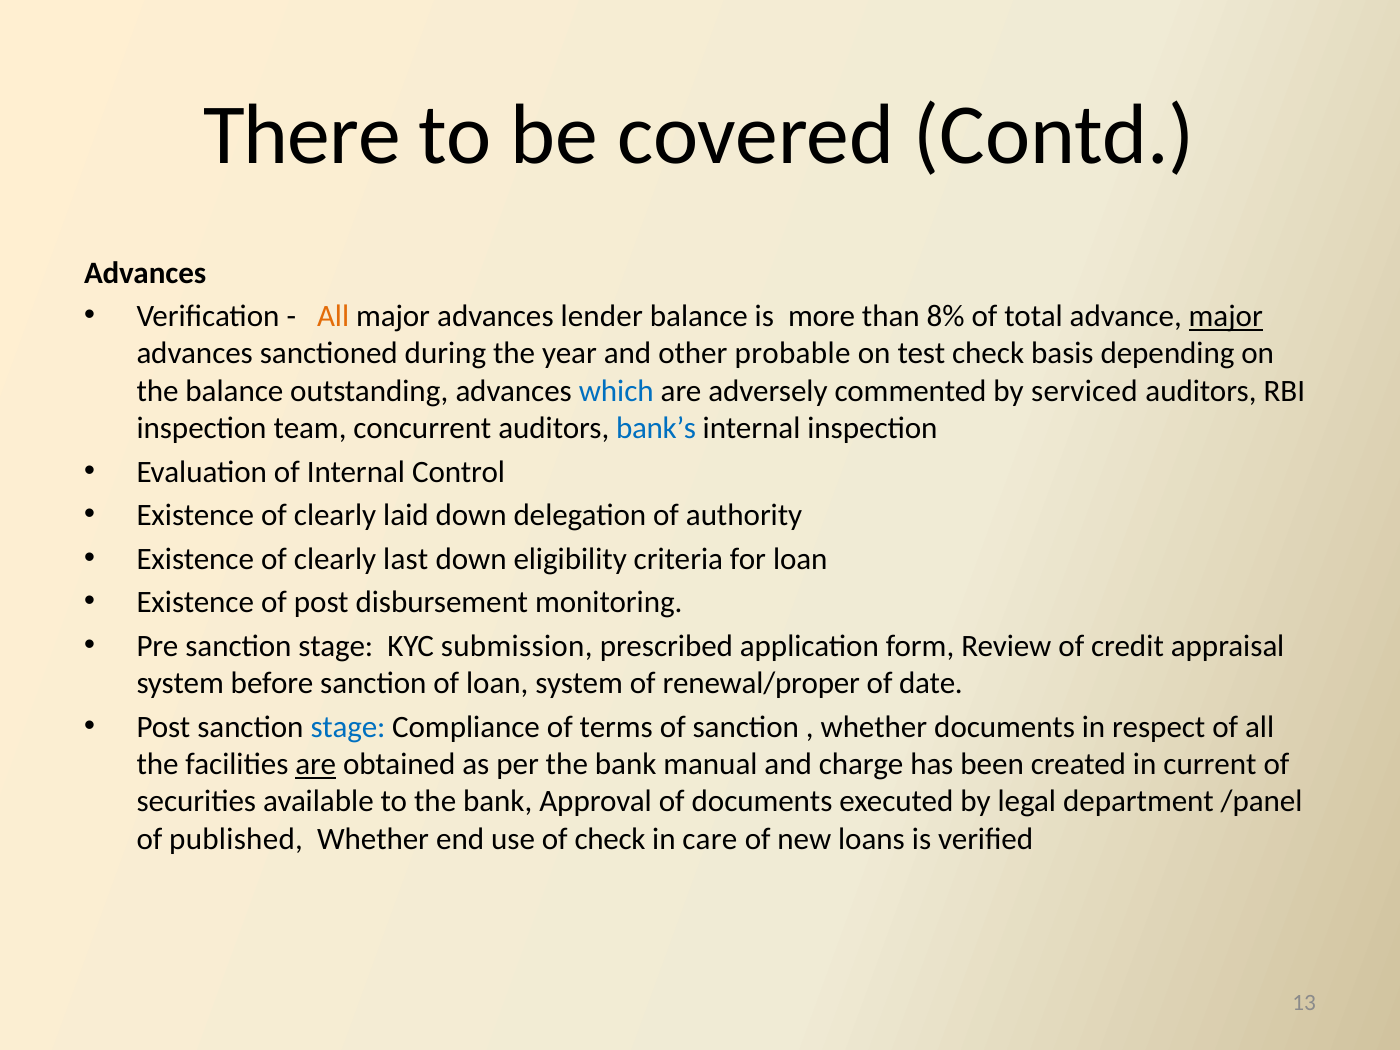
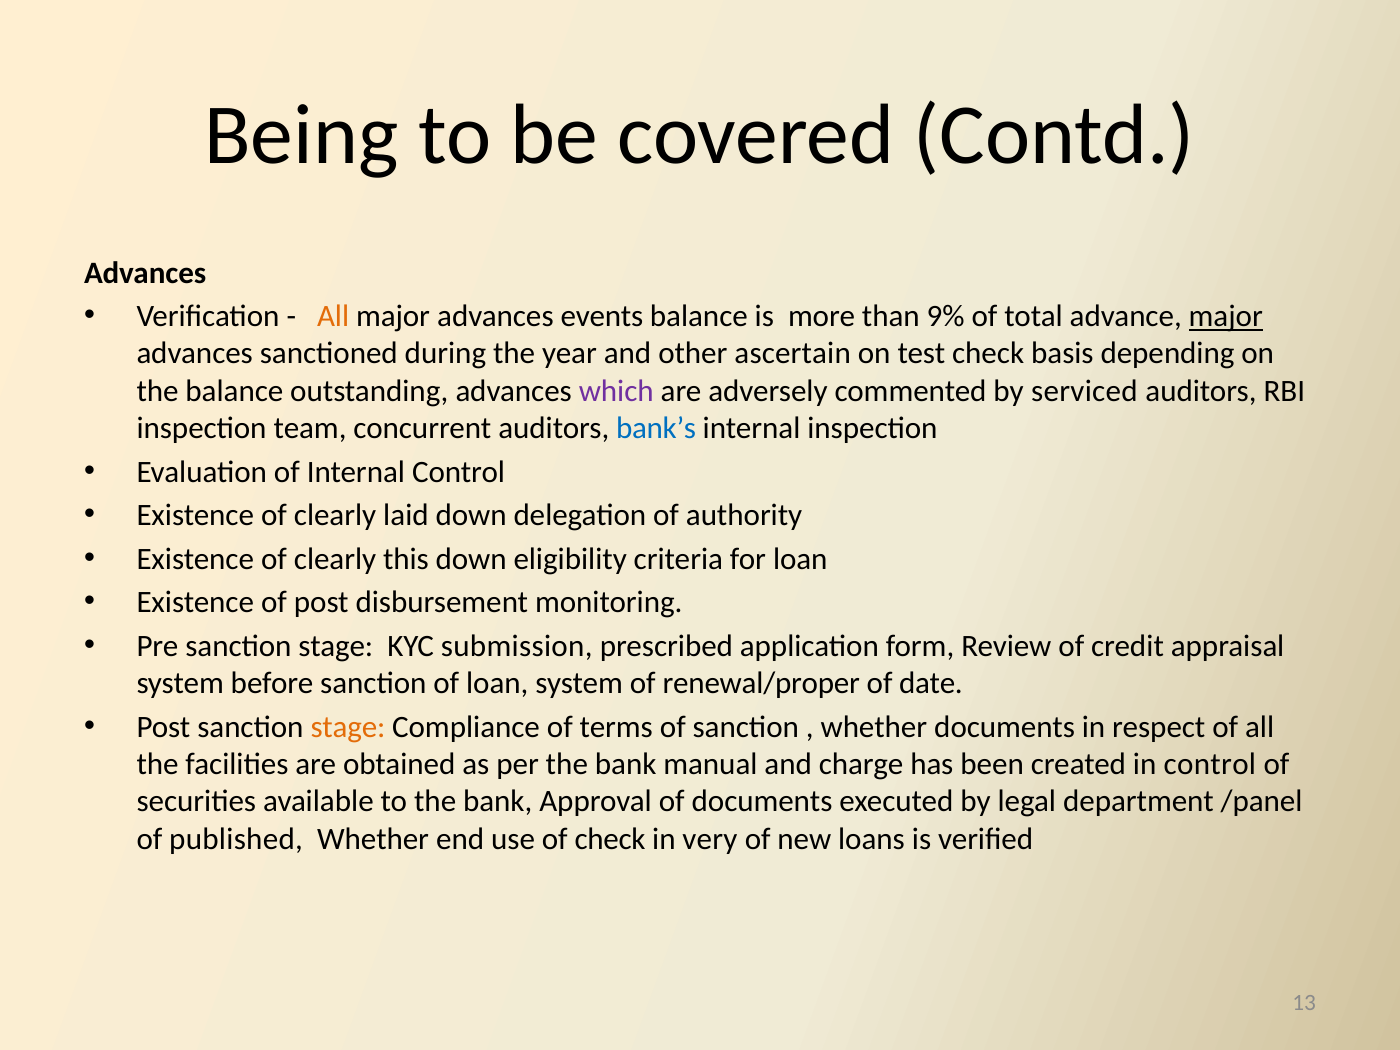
There: There -> Being (302, 136)
lender: lender -> events (602, 316)
8%: 8% -> 9% (946, 316)
probable: probable -> ascertain (793, 354)
which colour: blue -> purple (616, 391)
last: last -> this (406, 559)
stage colour: blue -> orange (348, 727)
are underline: present -> none (316, 764)
in current: current -> control (1210, 764)
care: care -> very (710, 839)
